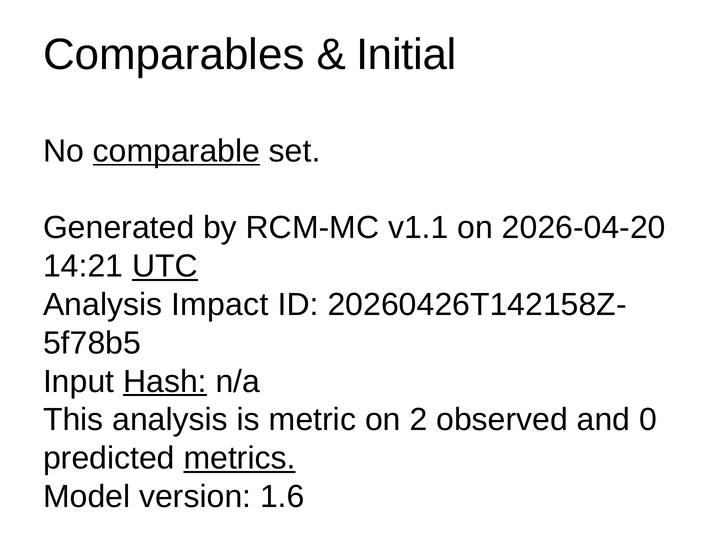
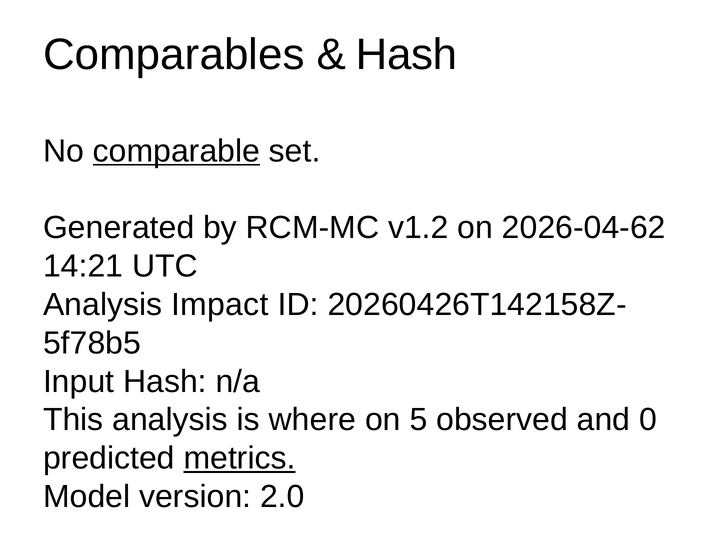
Initial: Initial -> Hash (406, 55)
v1.1: v1.1 -> v1.2 (418, 228)
2026-04-20: 2026-04-20 -> 2026-04-62 (584, 228)
UTC underline: present -> none (165, 266)
Hash underline: present -> none (165, 381)
metric: metric -> where (312, 420)
2: 2 -> 5 (418, 420)
1.6: 1.6 -> 2.0 (282, 497)
